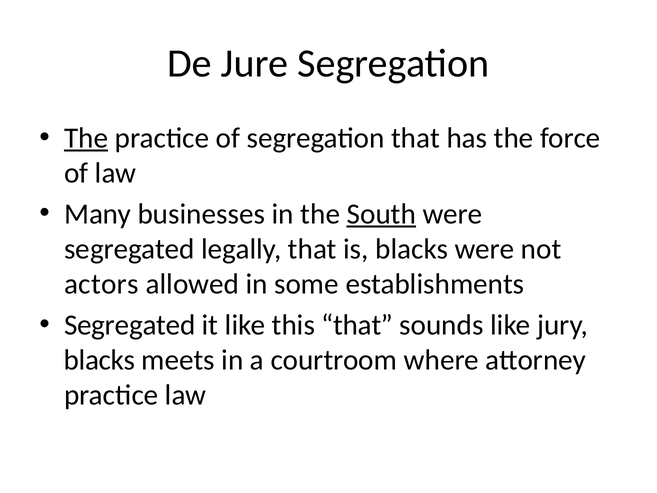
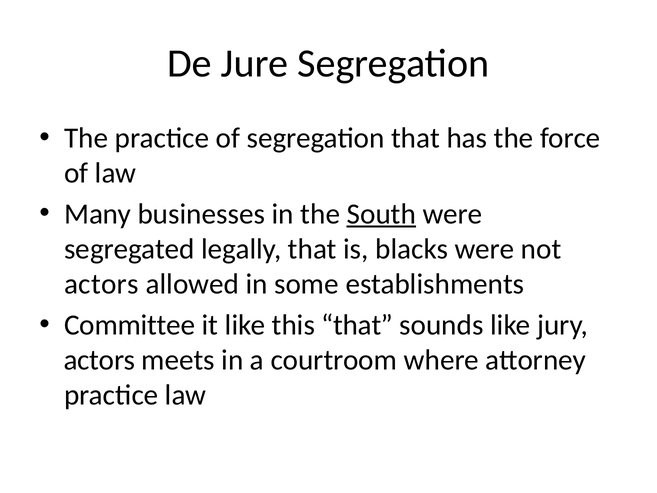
The underline: present -> none (86, 138)
Segregated: Segregated -> Committee (130, 325)
blacks: blacks -> actors (100, 360)
